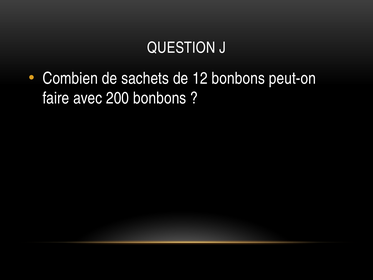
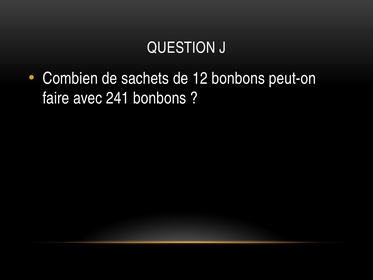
200: 200 -> 241 (118, 98)
